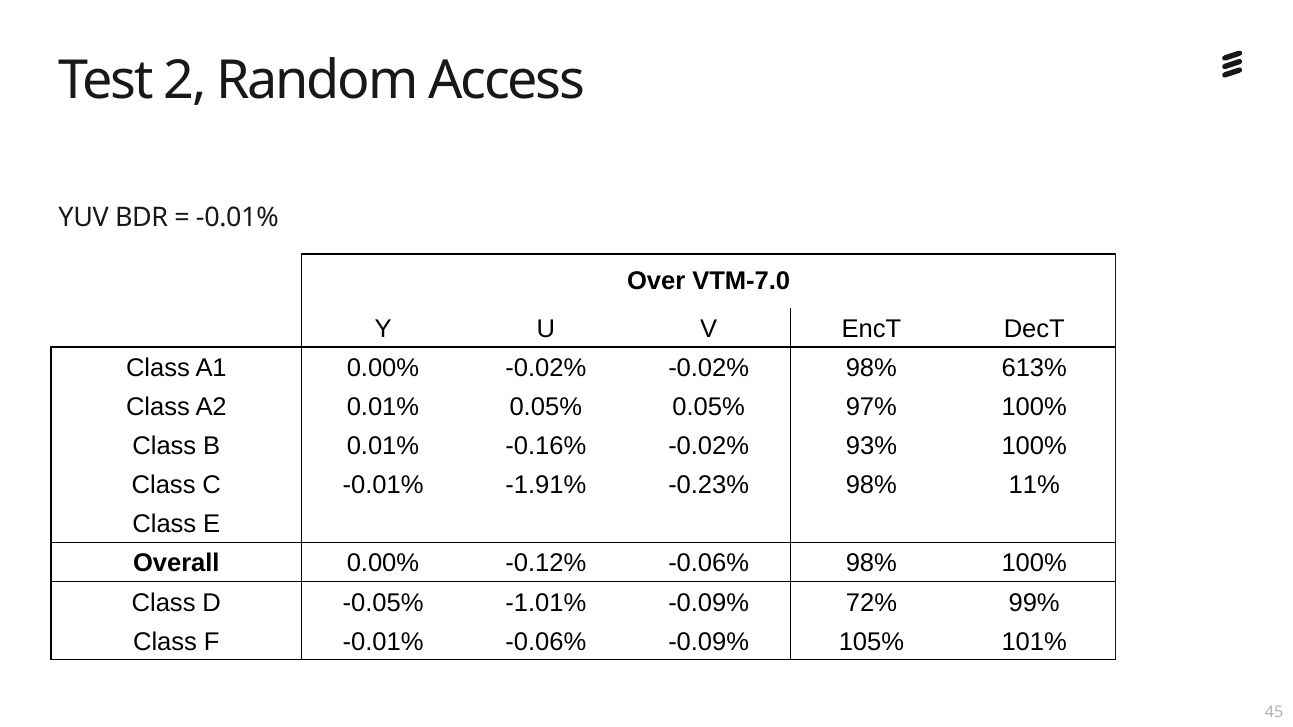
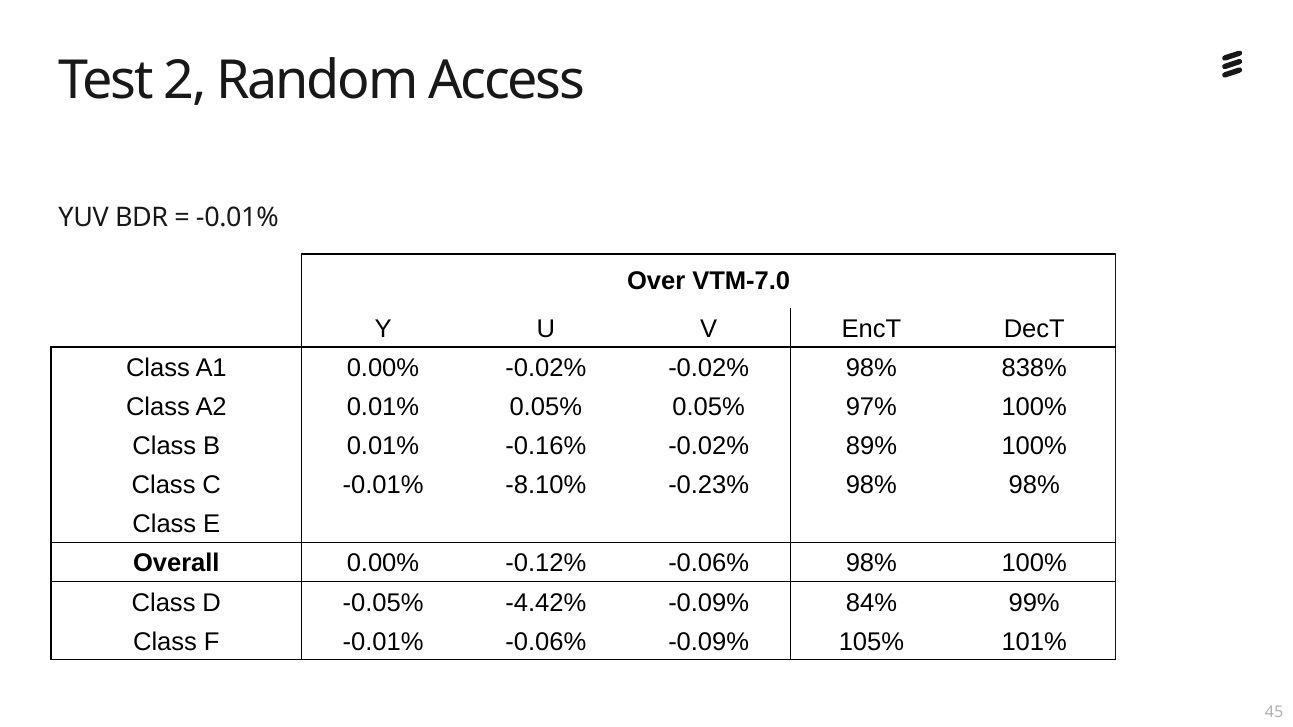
613%: 613% -> 838% (1034, 368)
93%: 93% -> 89% (871, 446)
-1.91%: -1.91% -> -8.10% (546, 486)
98% 11%: 11% -> 98% (1034, 486)
-1.01%: -1.01% -> -4.42% (546, 603)
72%: 72% -> 84% (871, 603)
